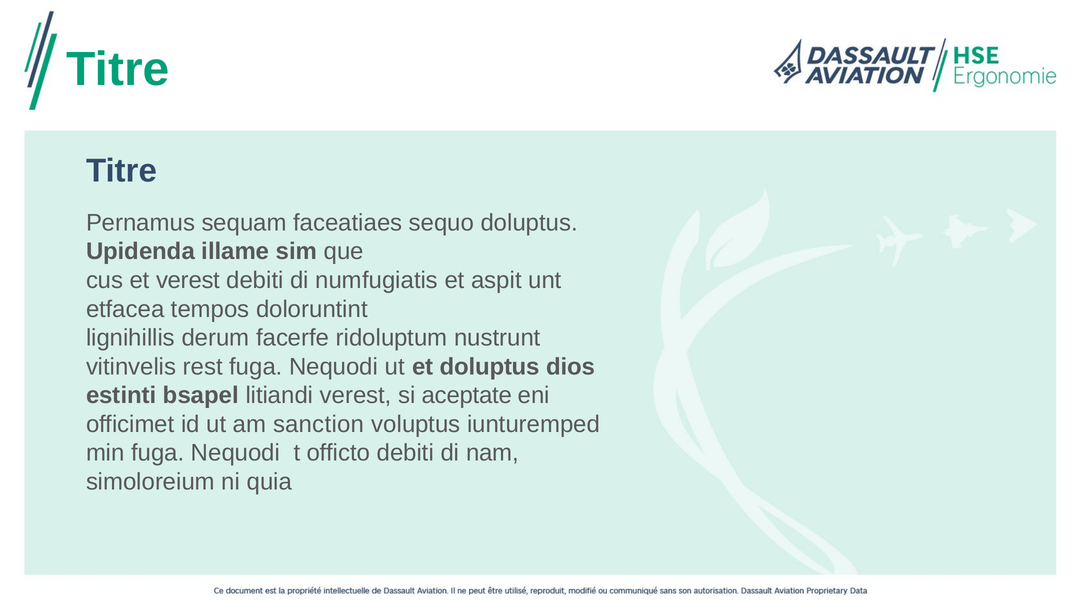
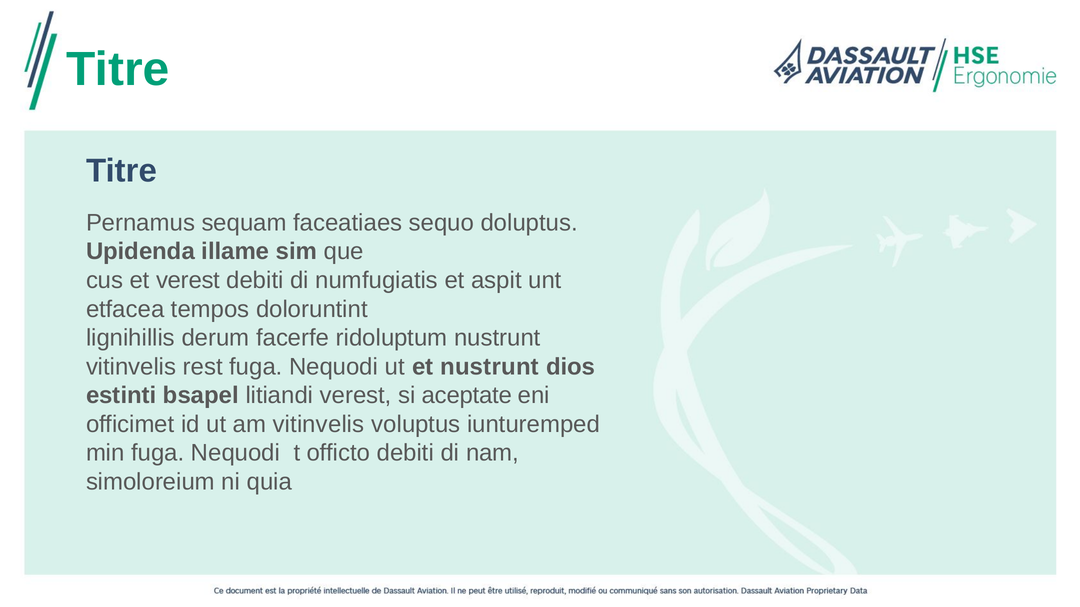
et doluptus: doluptus -> nustrunt (490, 367)
am sanction: sanction -> vitinvelis (319, 425)
